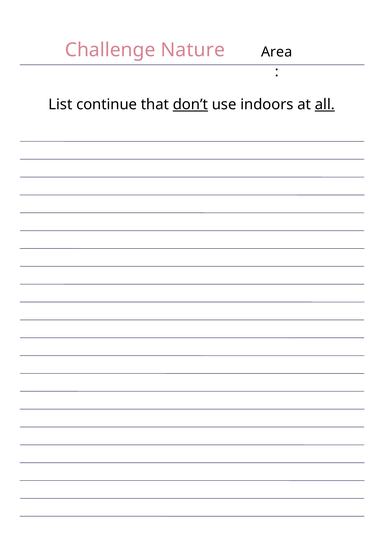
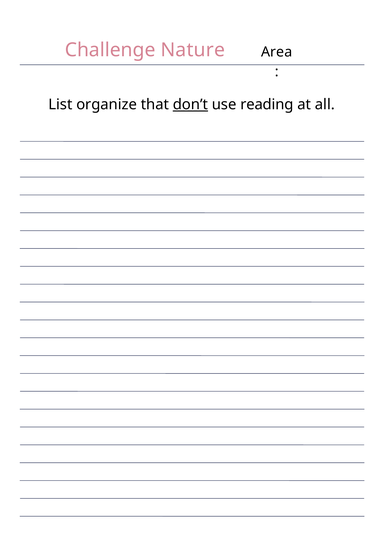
continue: continue -> organize (107, 104)
indoors: indoors -> reading (267, 104)
all underline: present -> none (325, 104)
